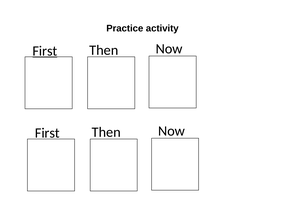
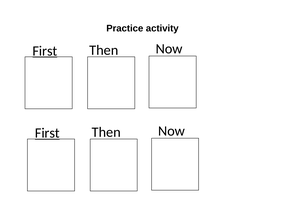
First underline: none -> present (47, 133)
